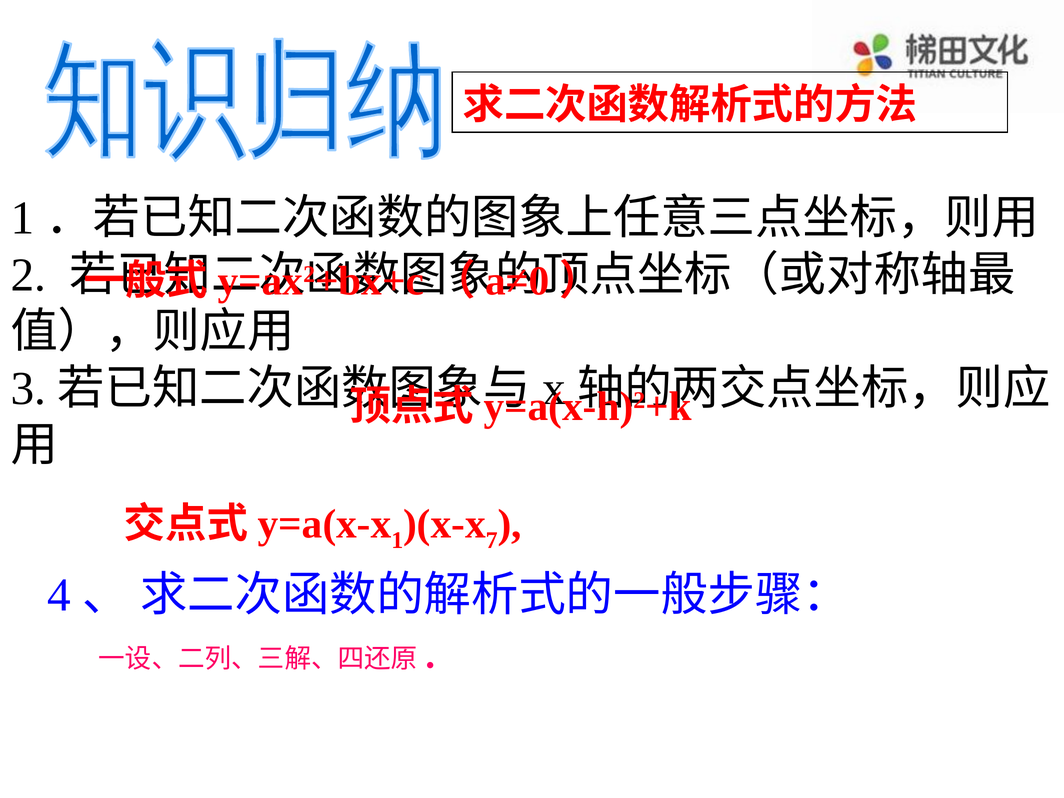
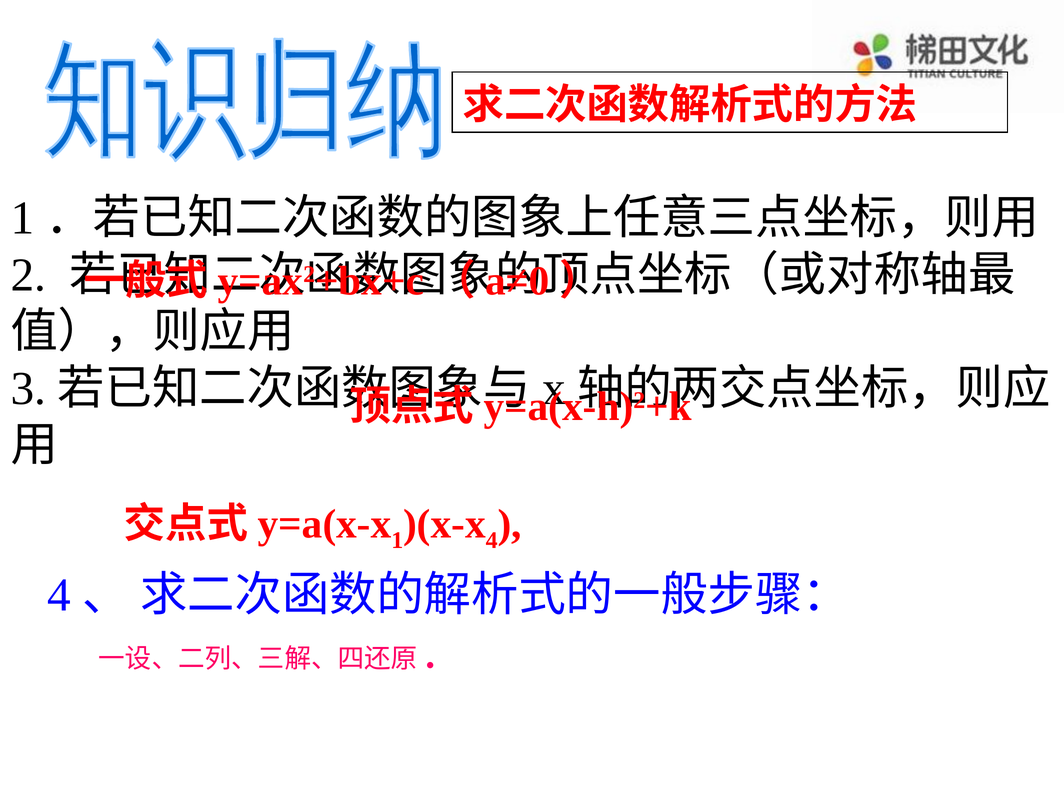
7: 7 -> 4 (492, 540)
